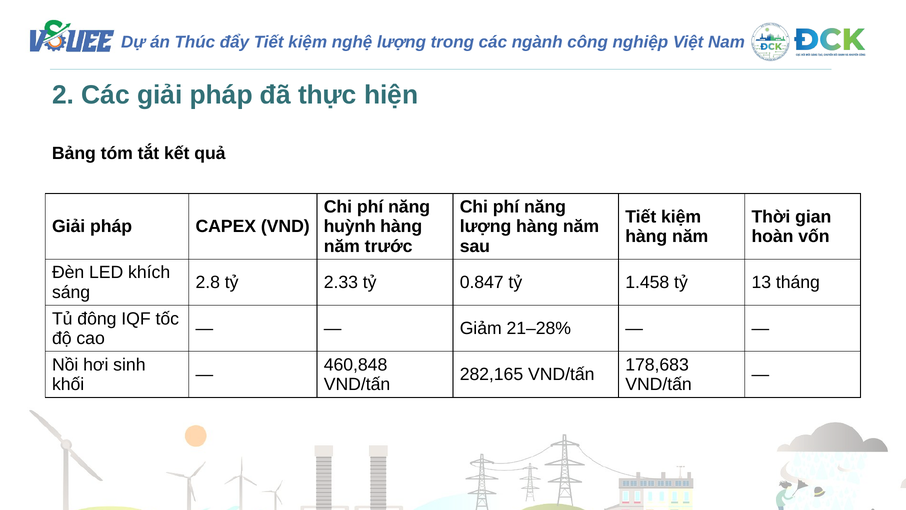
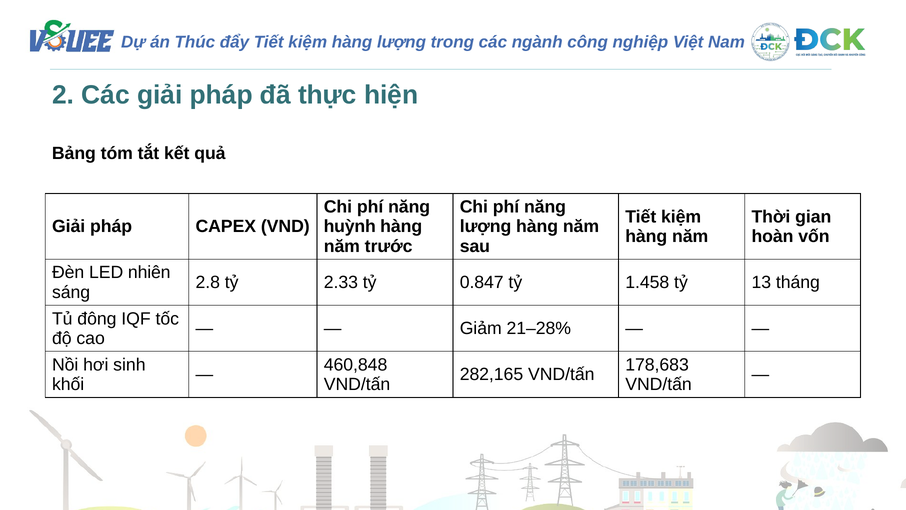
nghệ: nghệ -> hàng (352, 42)
khích: khích -> nhiên (149, 272)
